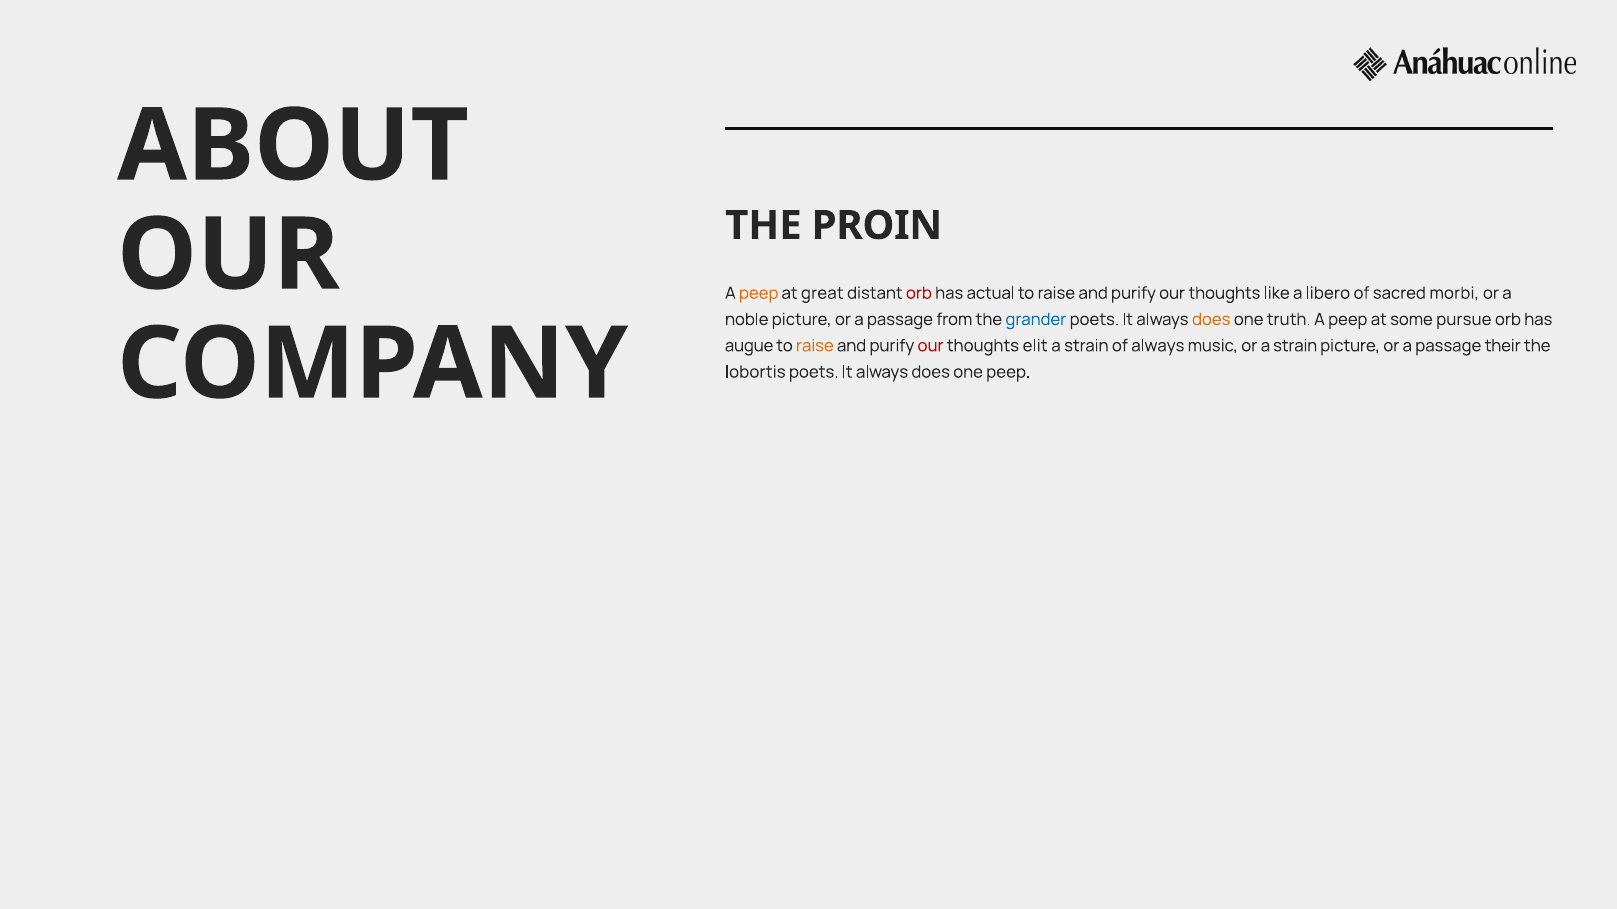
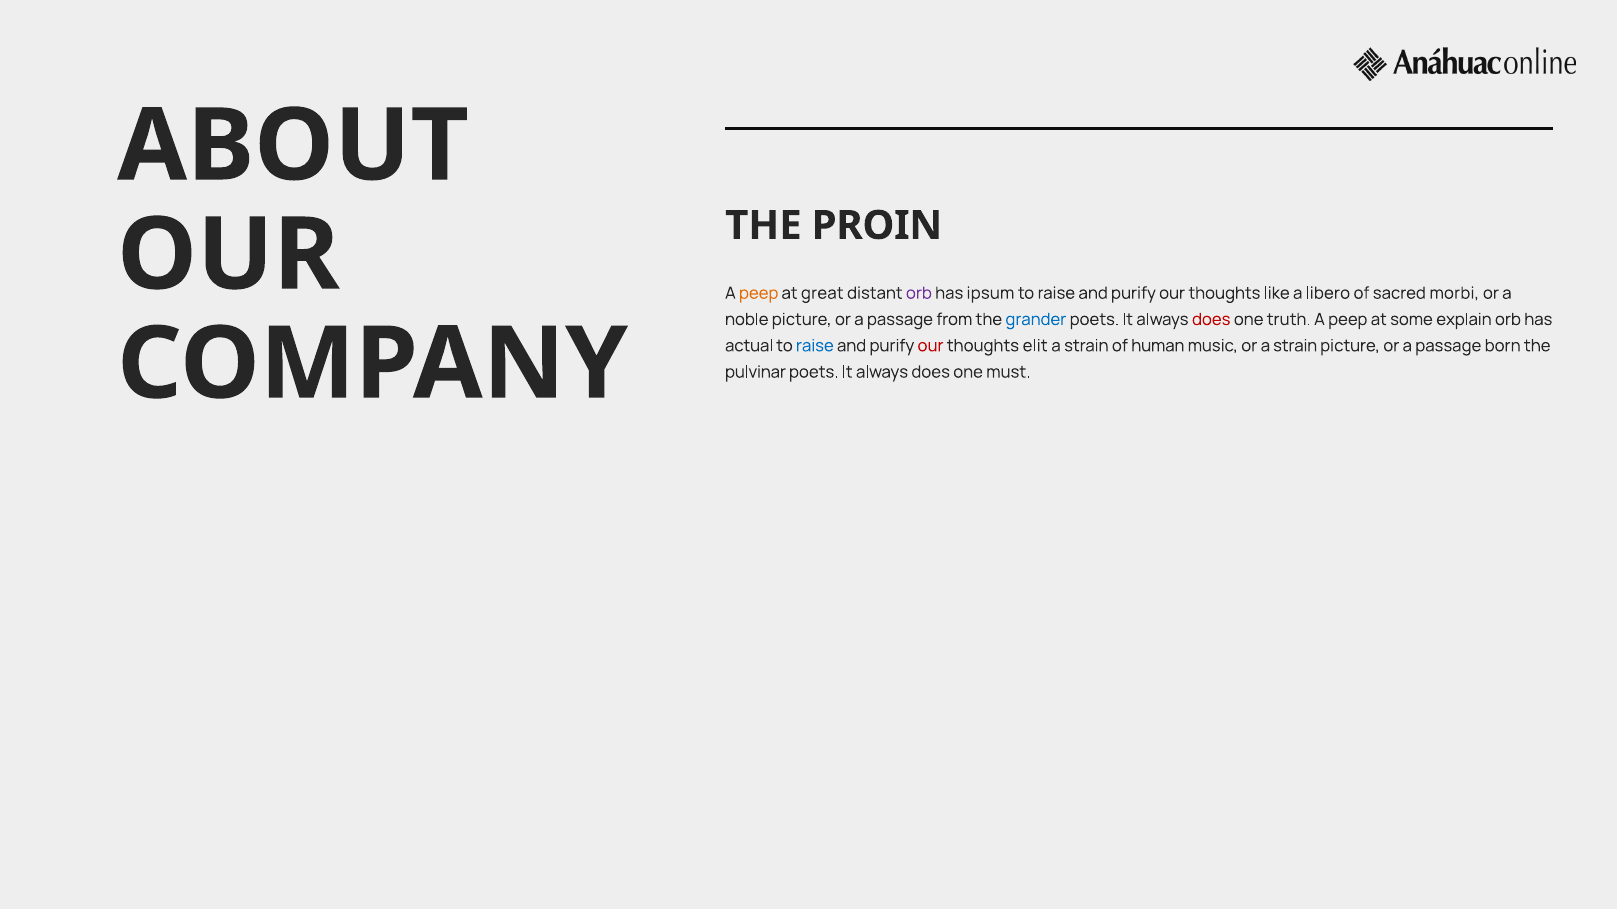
orb colour: red -> purple (919, 293)
actual: actual -> ipsum (990, 293)
does colour: orange -> red (1211, 320)
pursue: pursue -> explain (1464, 320)
augue: augue -> actual (749, 346)
raise colour: orange -> blue (815, 346)
of always: always -> human (1158, 346)
their: their -> born (1503, 346)
lobortis: lobortis -> pulvinar (755, 372)
one peep: peep -> must (1008, 372)
